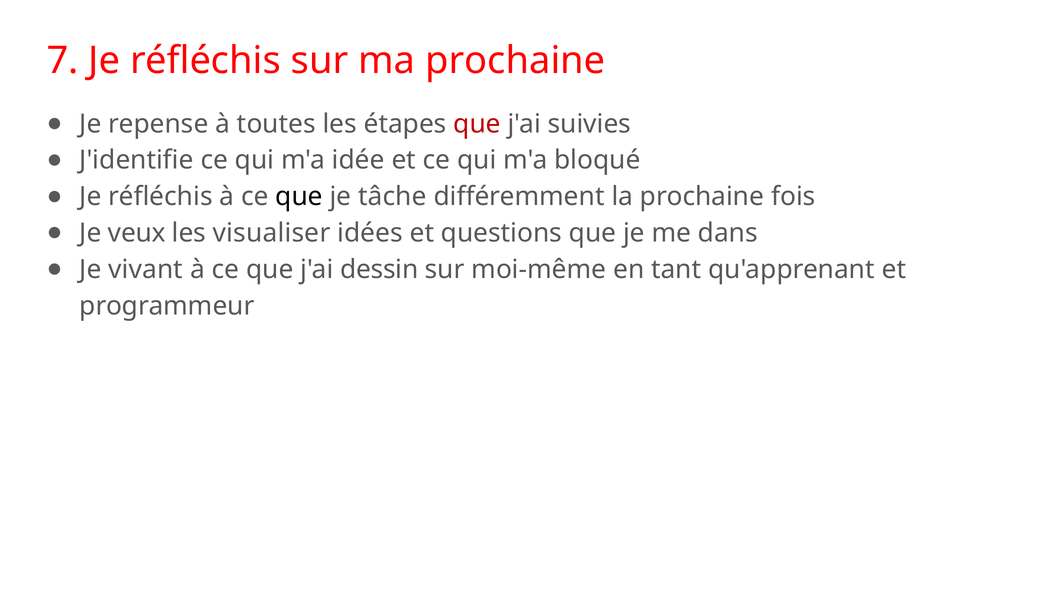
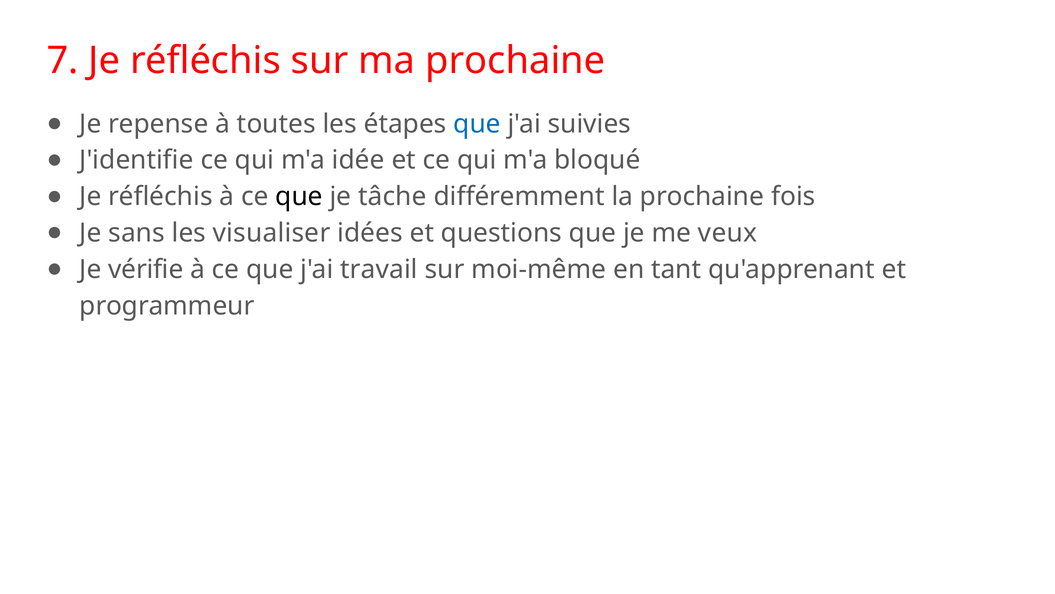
que colour: red -> blue (477, 124)
veux: veux -> sans (137, 233)
dans: dans -> veux (728, 233)
vivant: vivant -> vérifie (146, 269)
dessin: dessin -> travail (379, 269)
